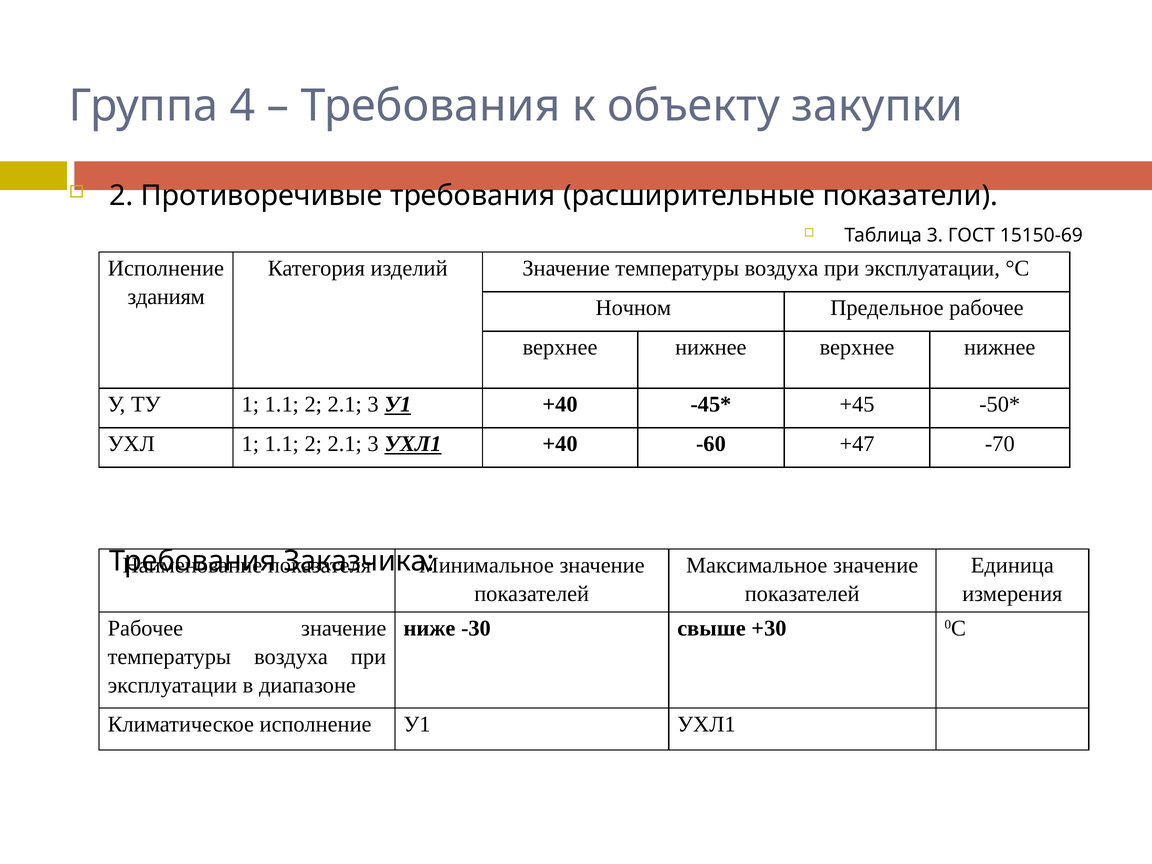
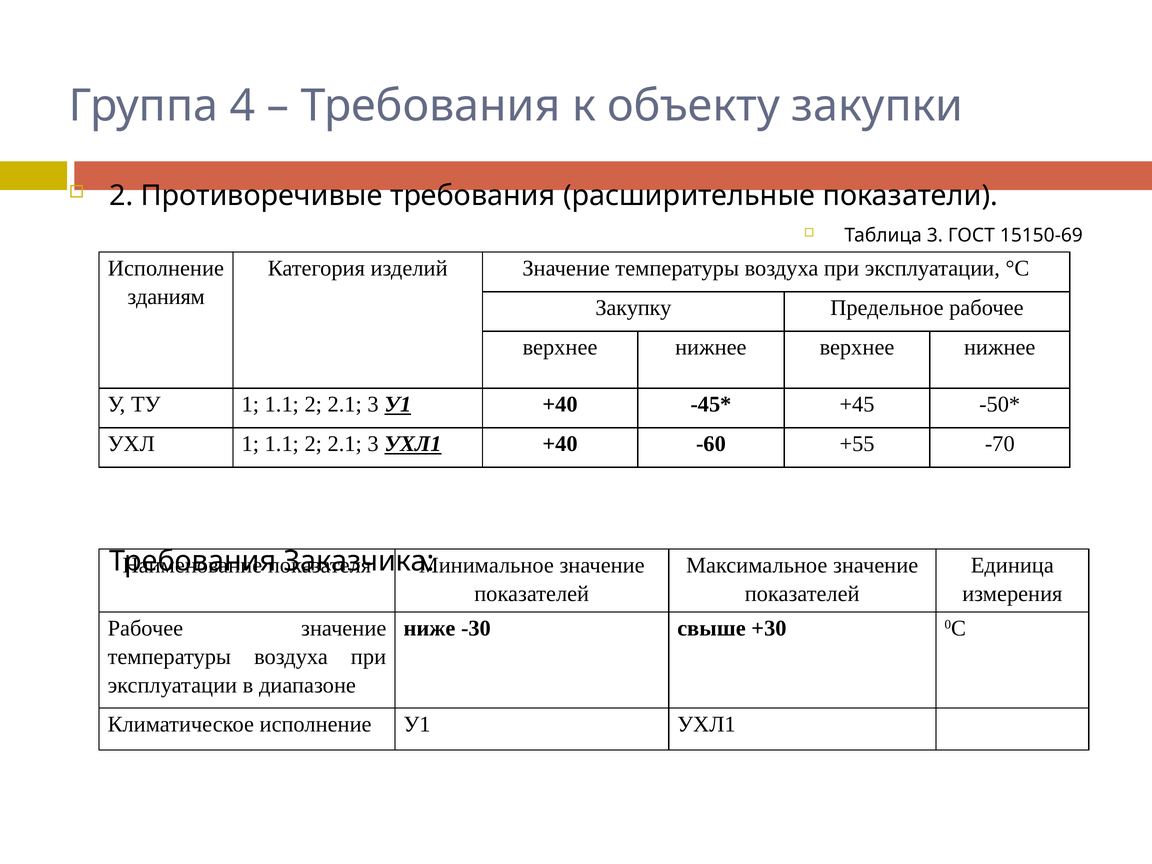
Ночном: Ночном -> Закупку (633, 308)
+47: +47 -> +55 (857, 444)
